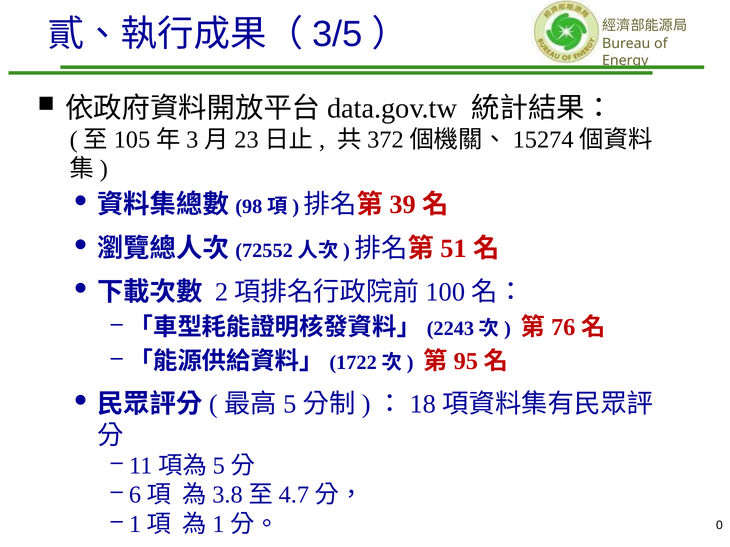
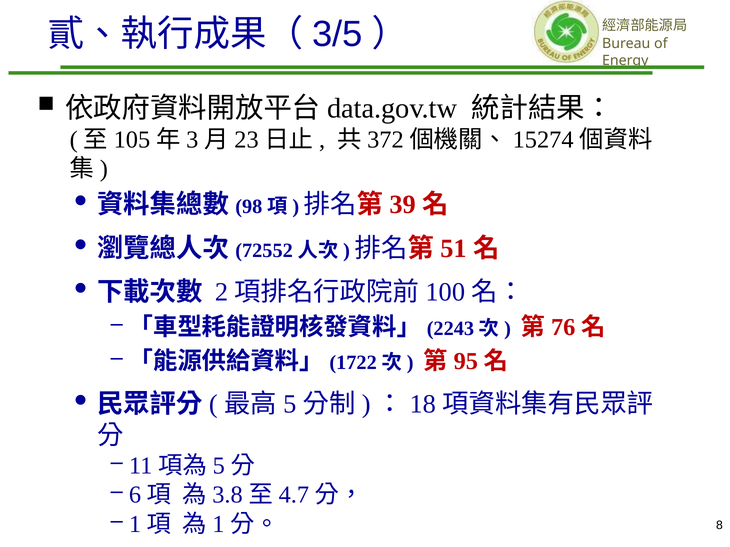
0: 0 -> 8 (719, 526)
